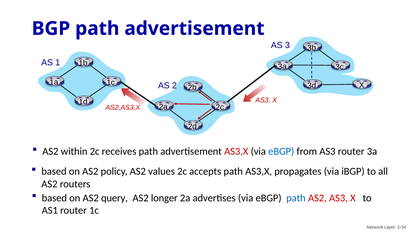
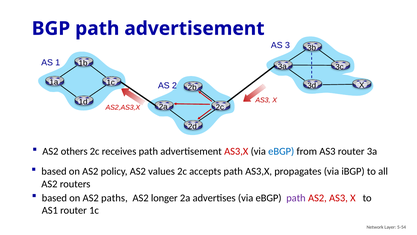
within: within -> others (74, 151)
query: query -> paths (114, 198)
path colour: blue -> purple (296, 198)
